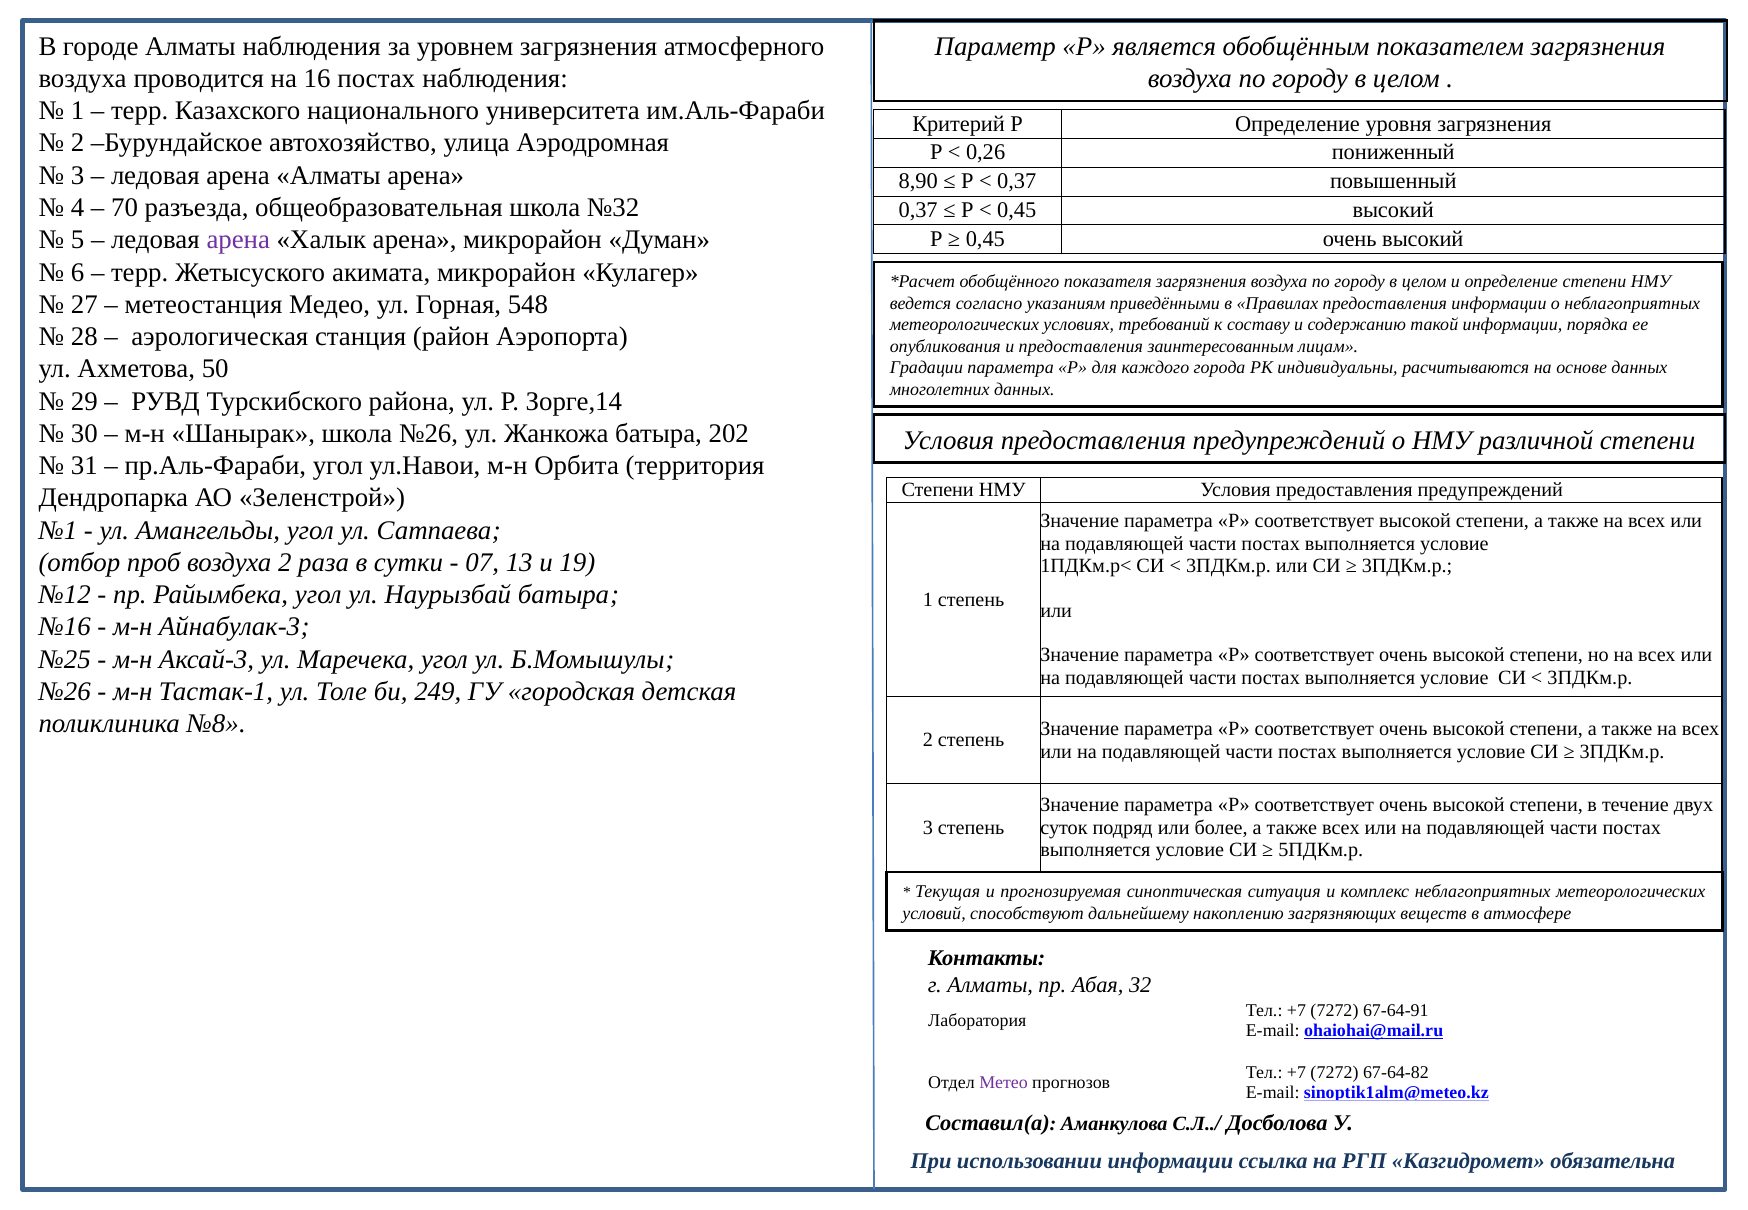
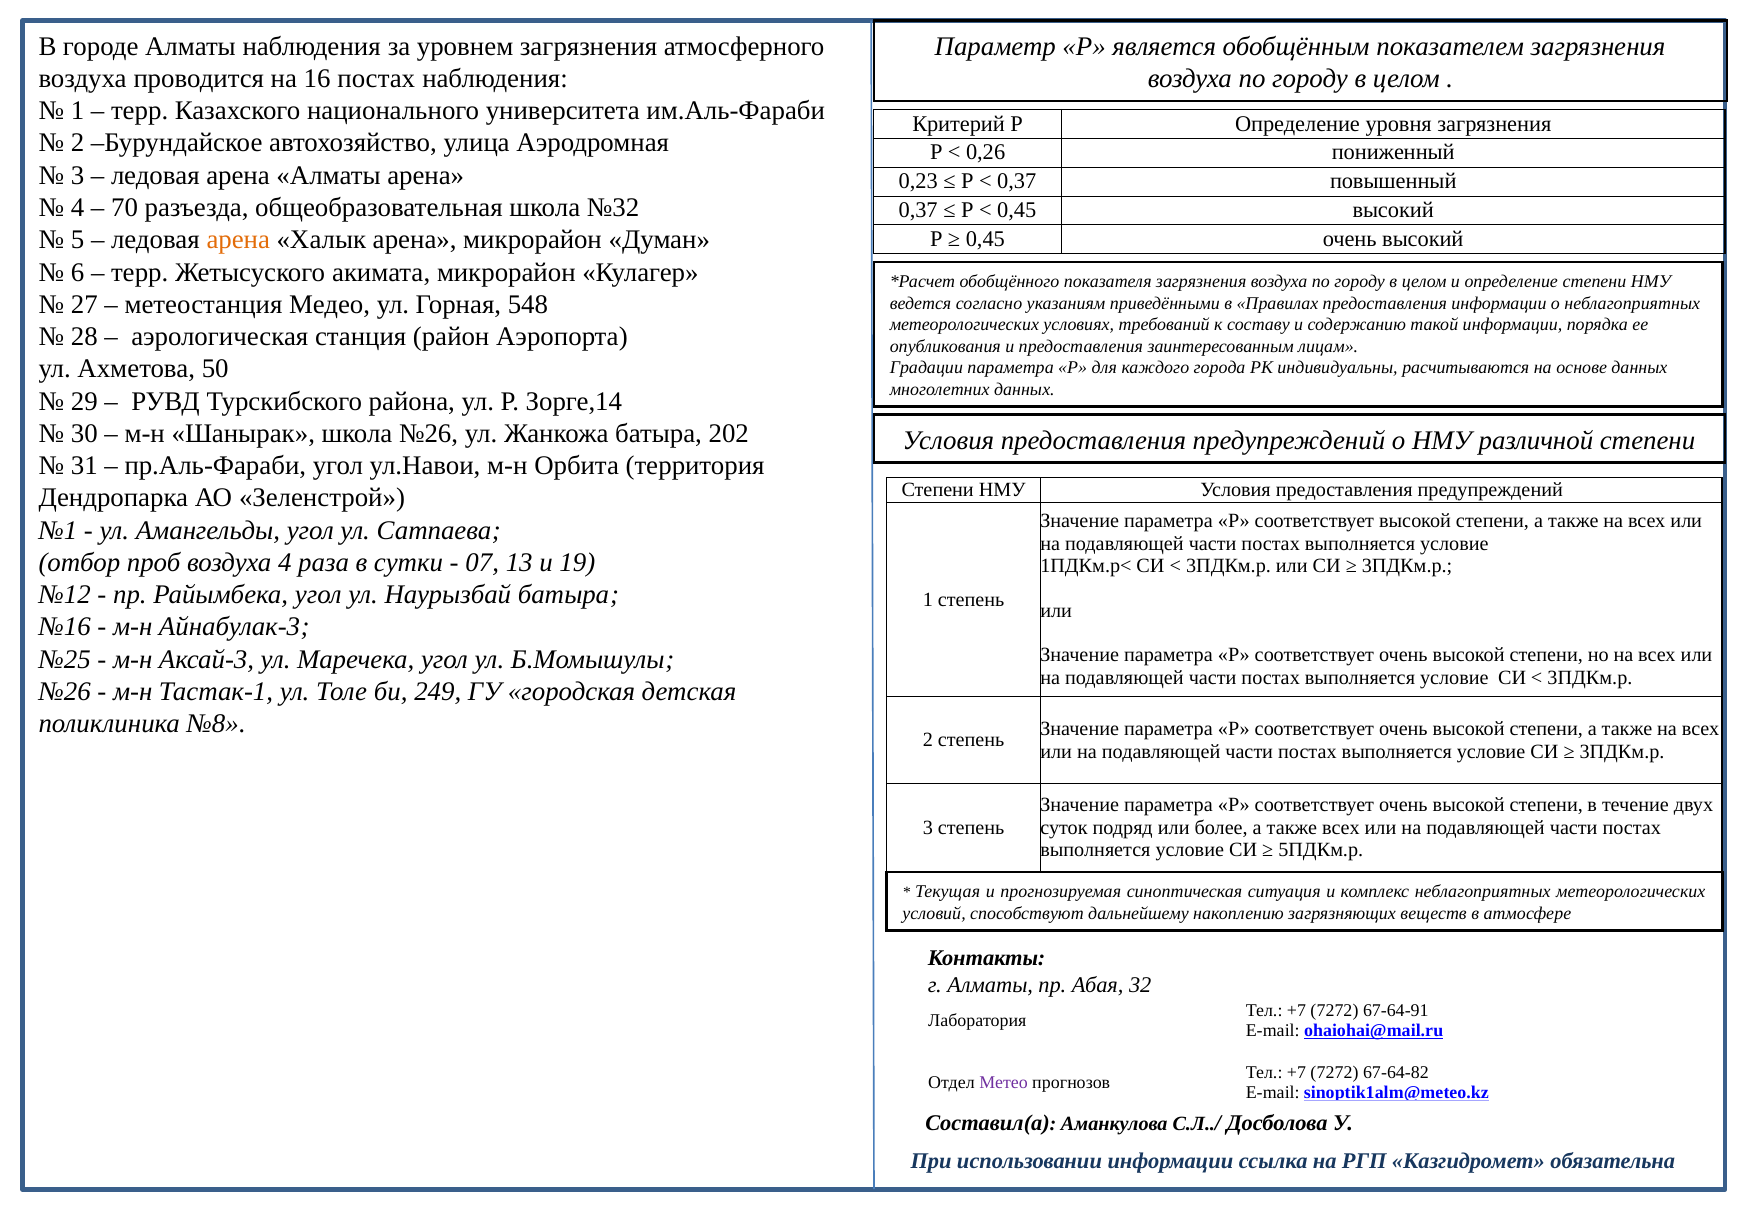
8,90: 8,90 -> 0,23 (918, 181)
арена colour: purple -> orange (238, 240)
воздуха 2: 2 -> 4 (285, 563)
